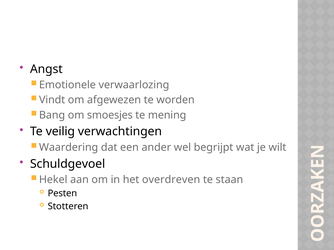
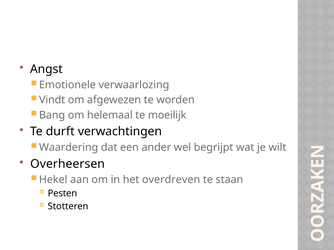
smoesjes: smoesjes -> helemaal (110, 115)
mening: mening -> moeilijk (167, 115)
veilig: veilig -> durft (60, 132)
Schuldgevoel: Schuldgevoel -> Overheersen (68, 164)
